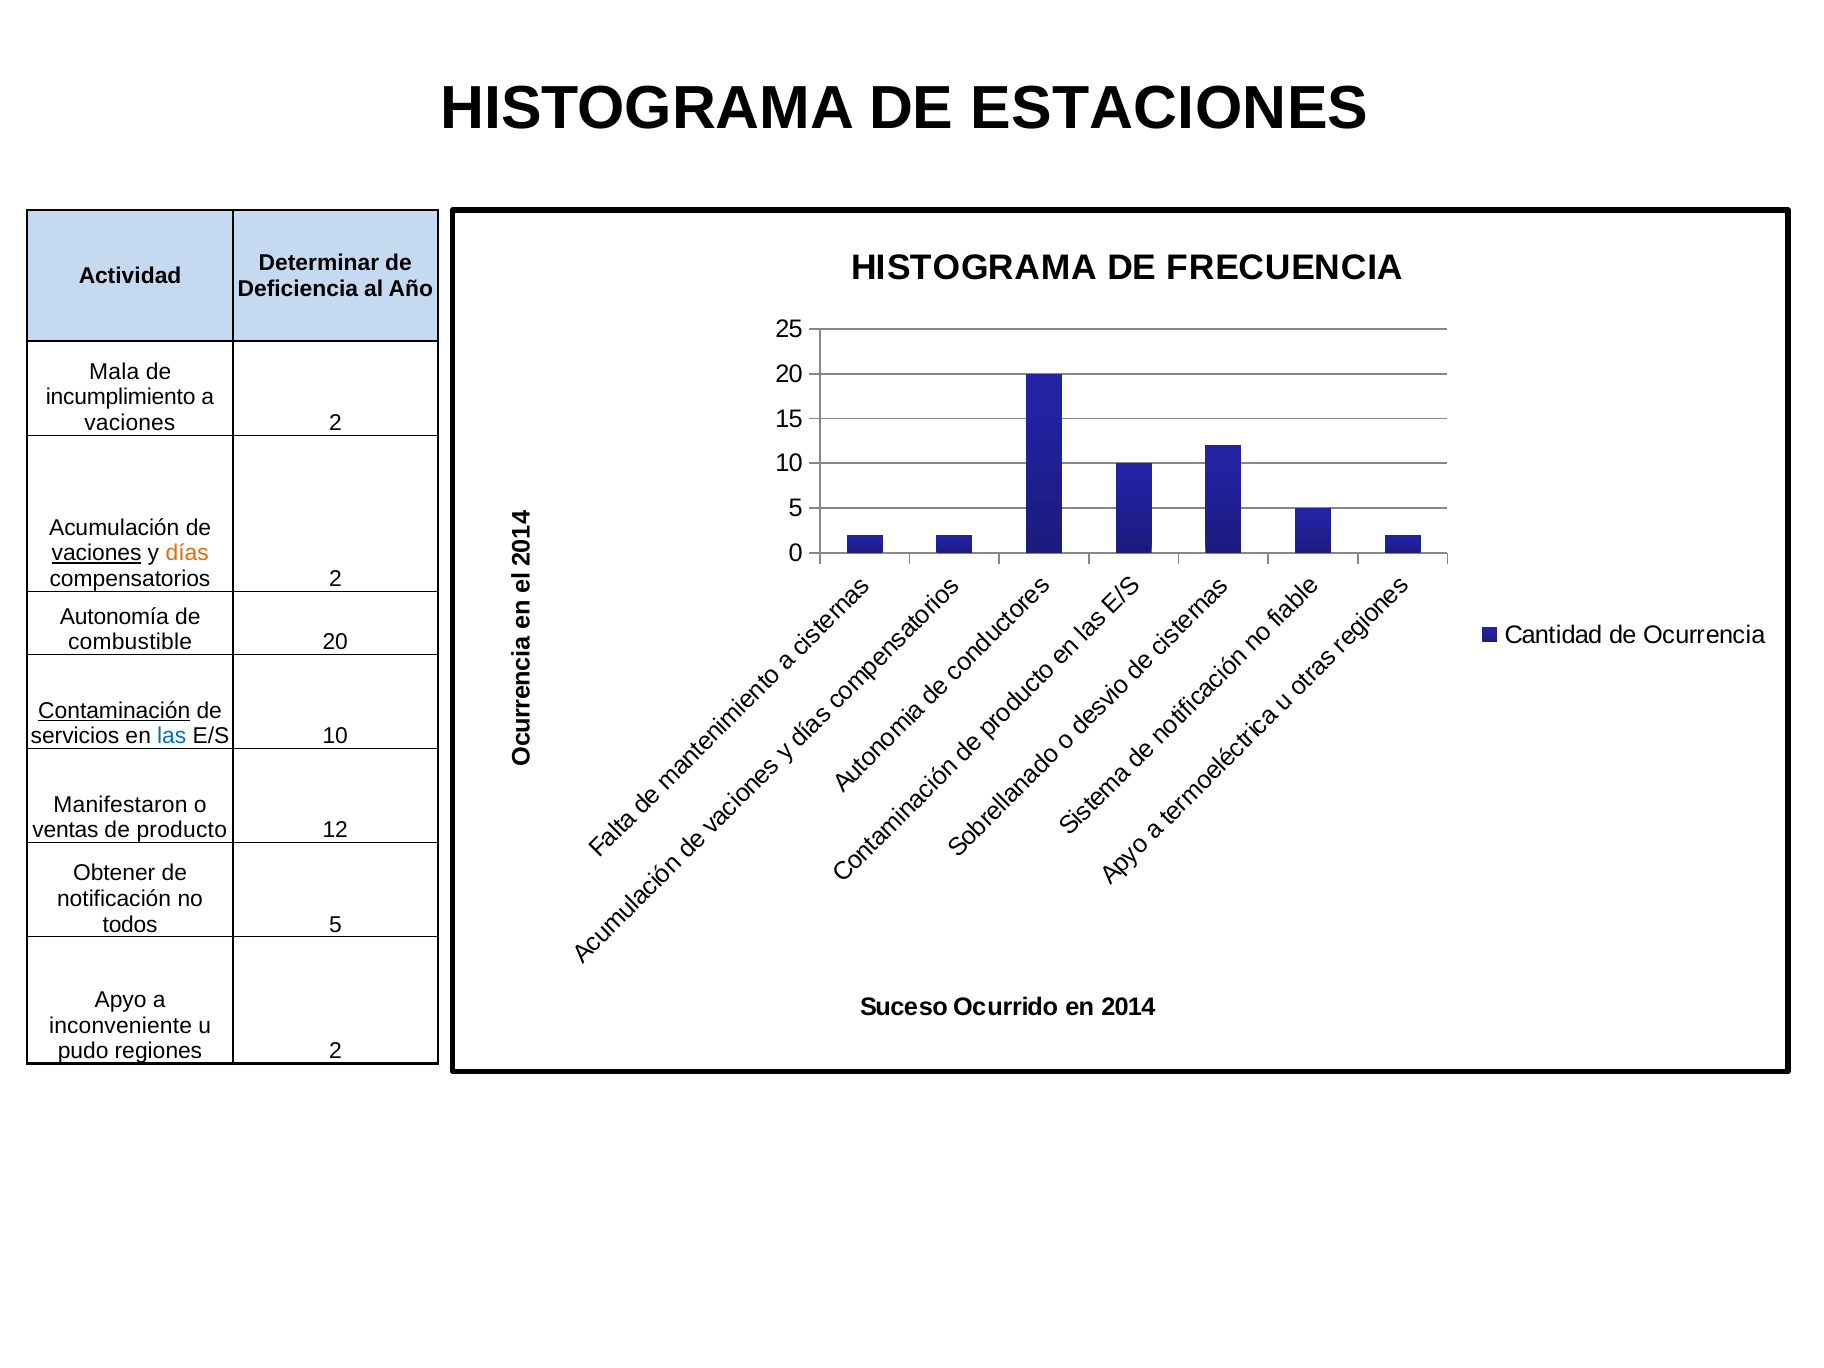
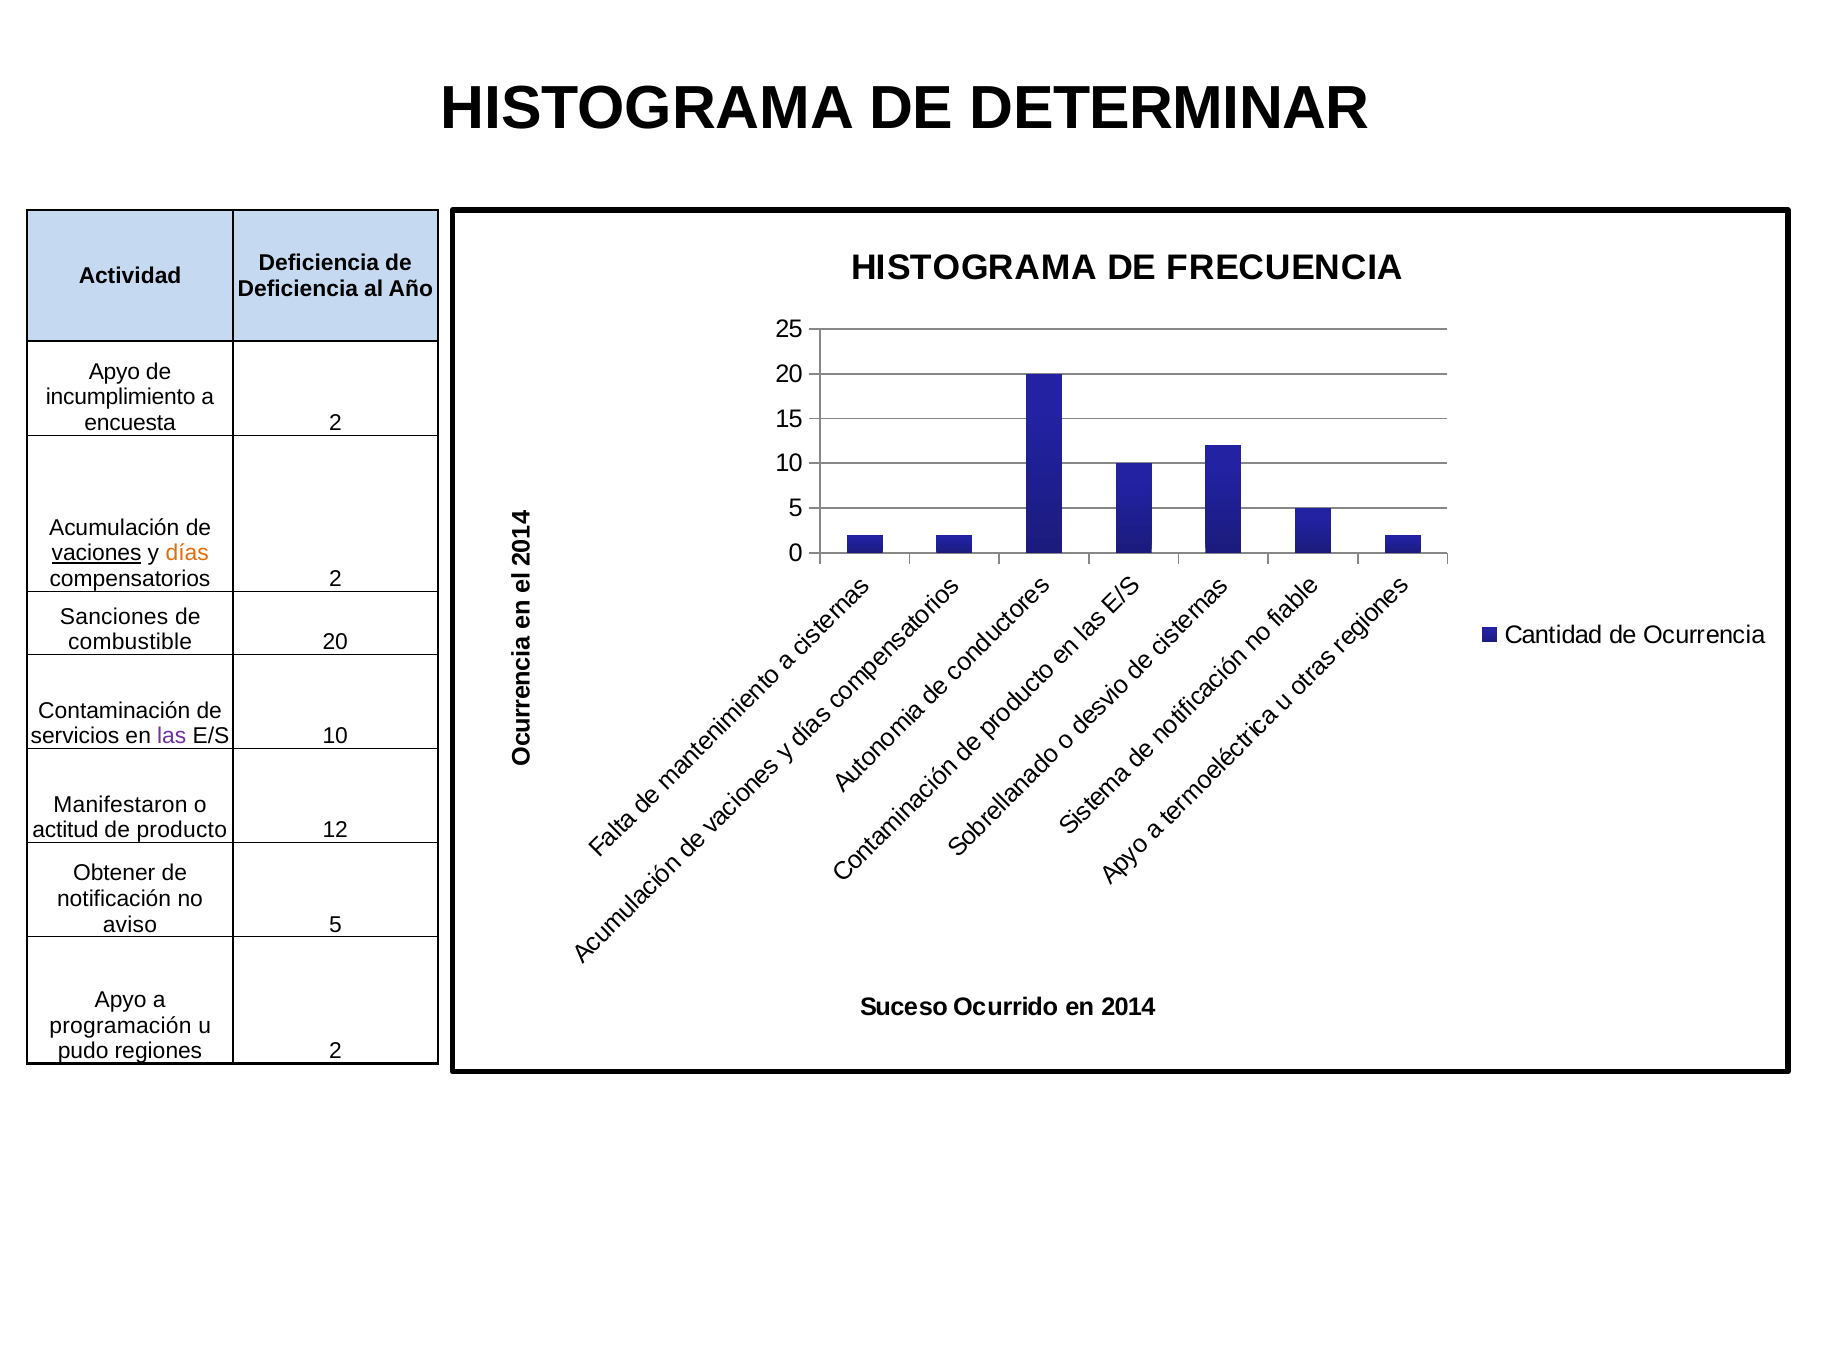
ESTACIONES: ESTACIONES -> DETERMINAR (1170, 108)
Determinar: Determinar -> Deficiencia (319, 263)
Mala: Mala -> Apyo (114, 372)
vaciones: vaciones -> encuesta (130, 423)
Autonomía: Autonomía -> Sanciones (114, 617)
Contaminación underline: present -> none (114, 711)
las colour: blue -> purple (172, 736)
ventas: ventas -> actitud (66, 830)
todos: todos -> aviso (130, 925)
inconveniente: inconveniente -> programación (120, 1025)
